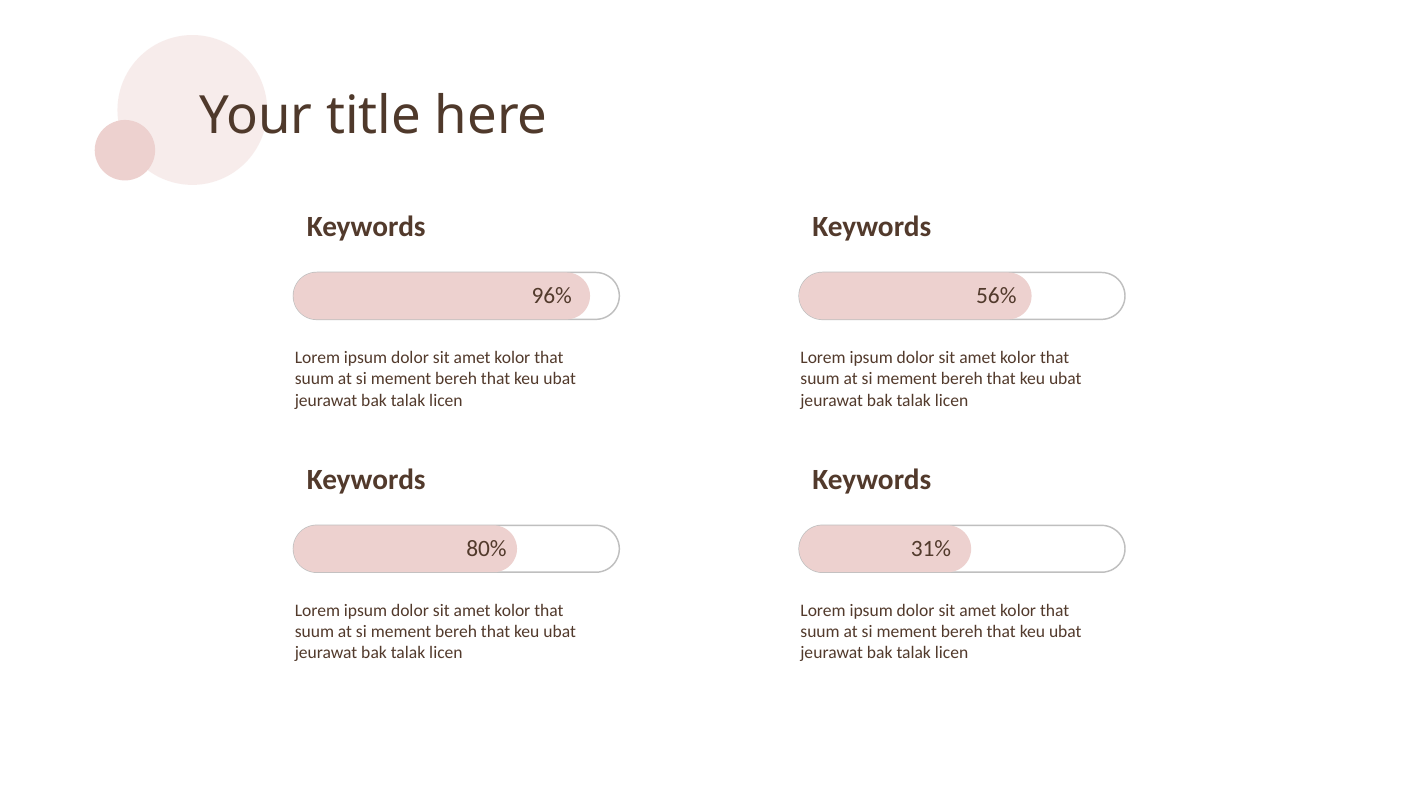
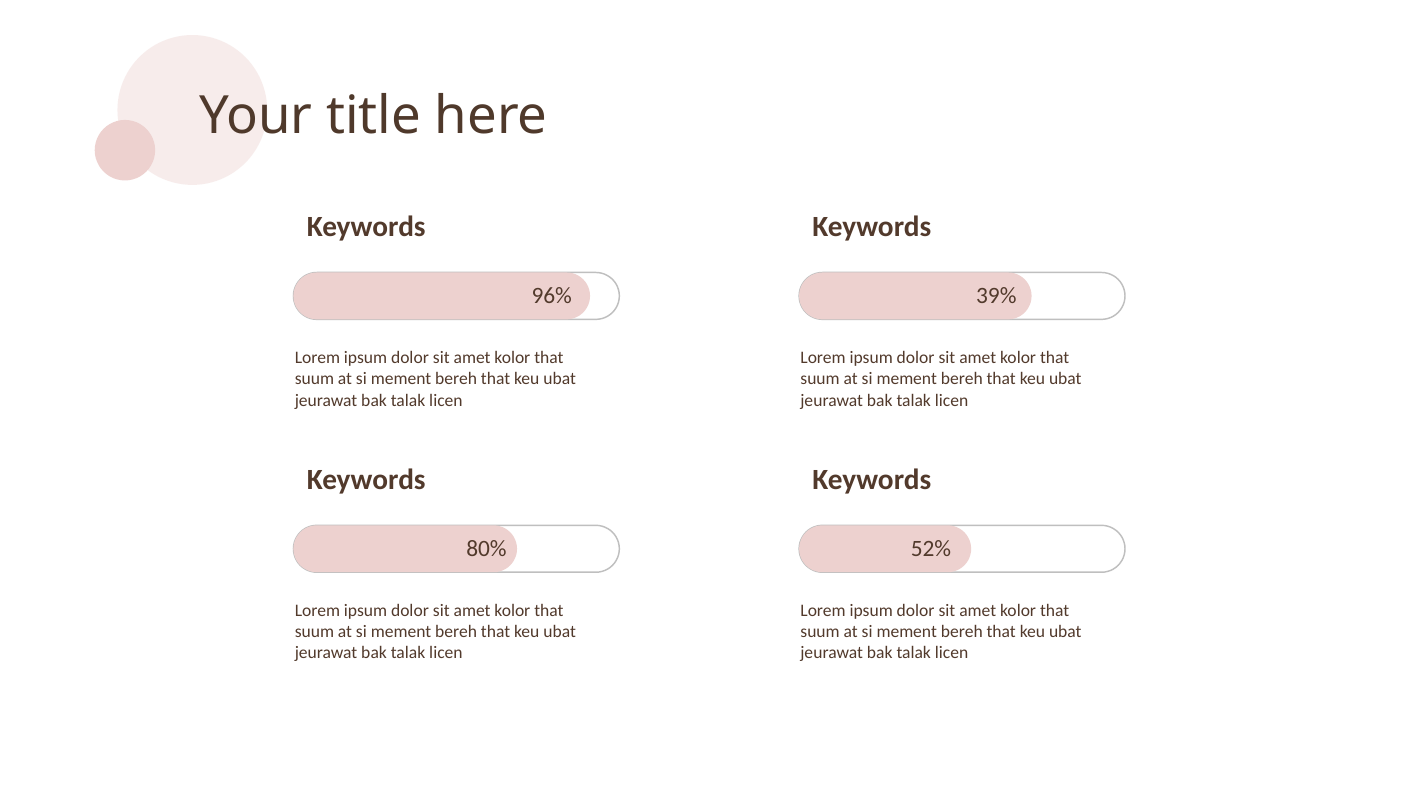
56%: 56% -> 39% (996, 296)
31%: 31% -> 52% (931, 548)
